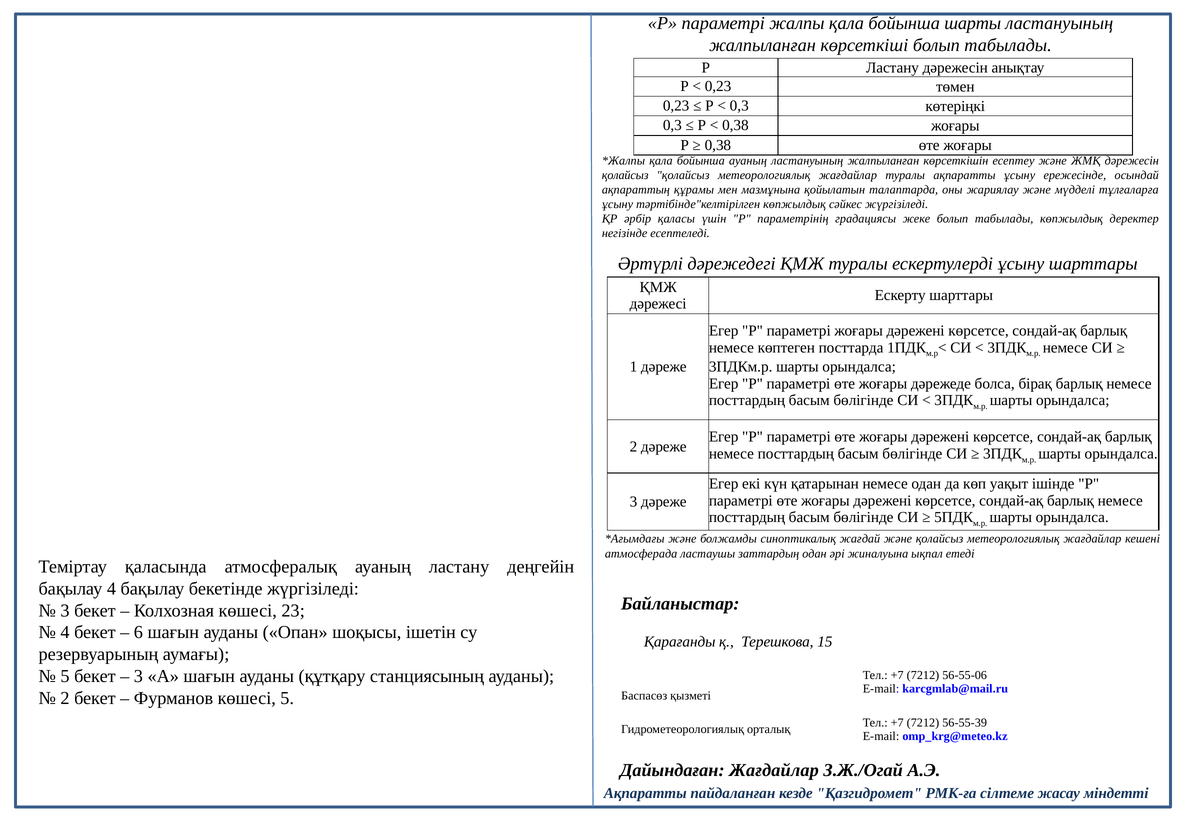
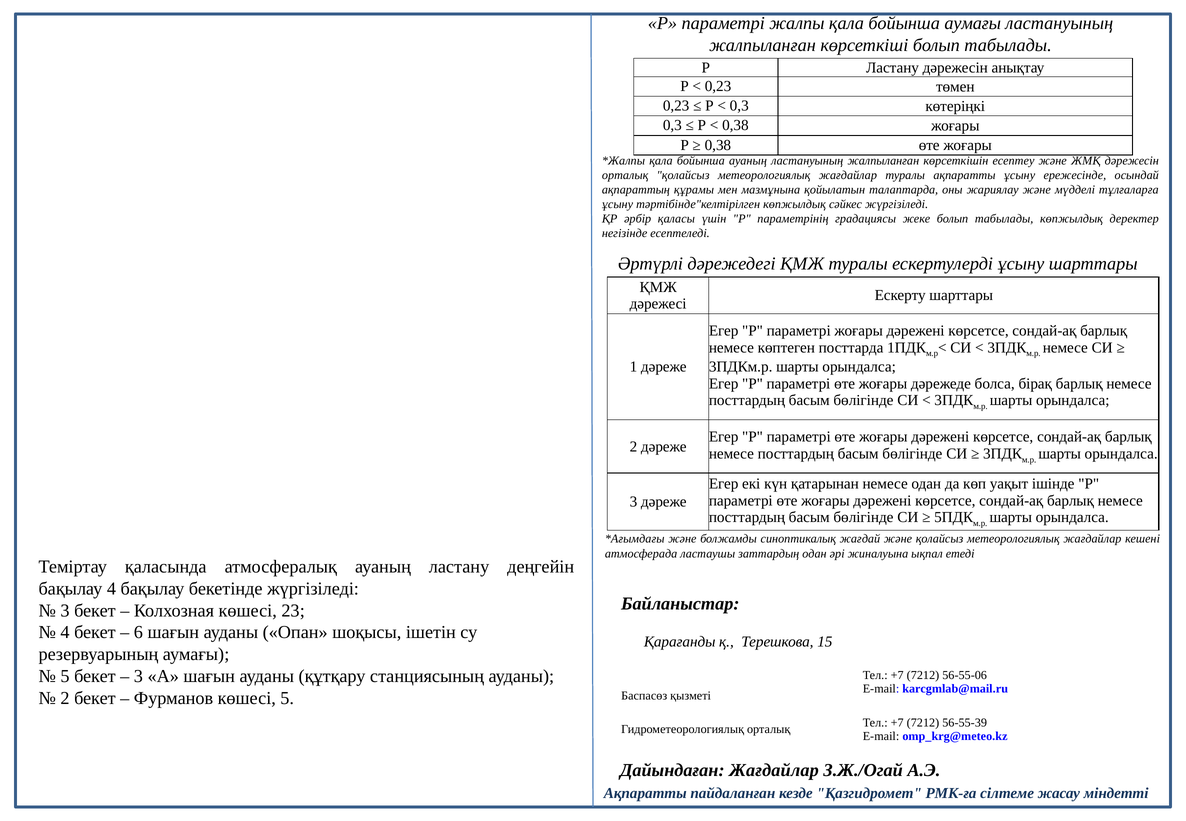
бойынша шарты: шарты -> аумағы (973, 23)
қолайсыз: қолайсыз -> орталық (625, 175)
